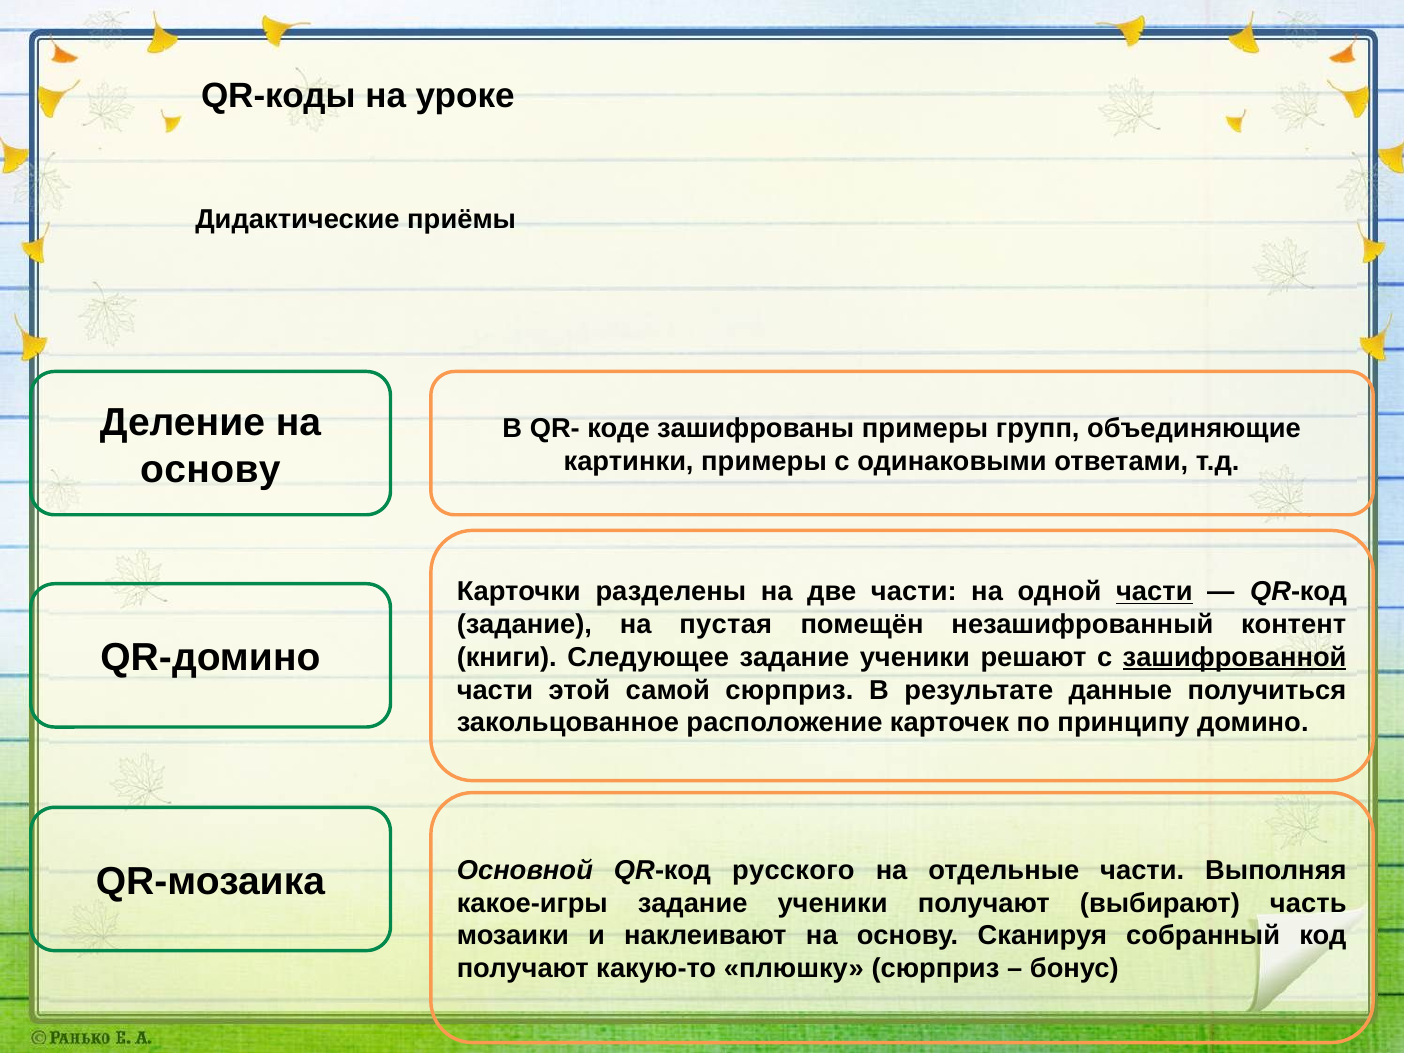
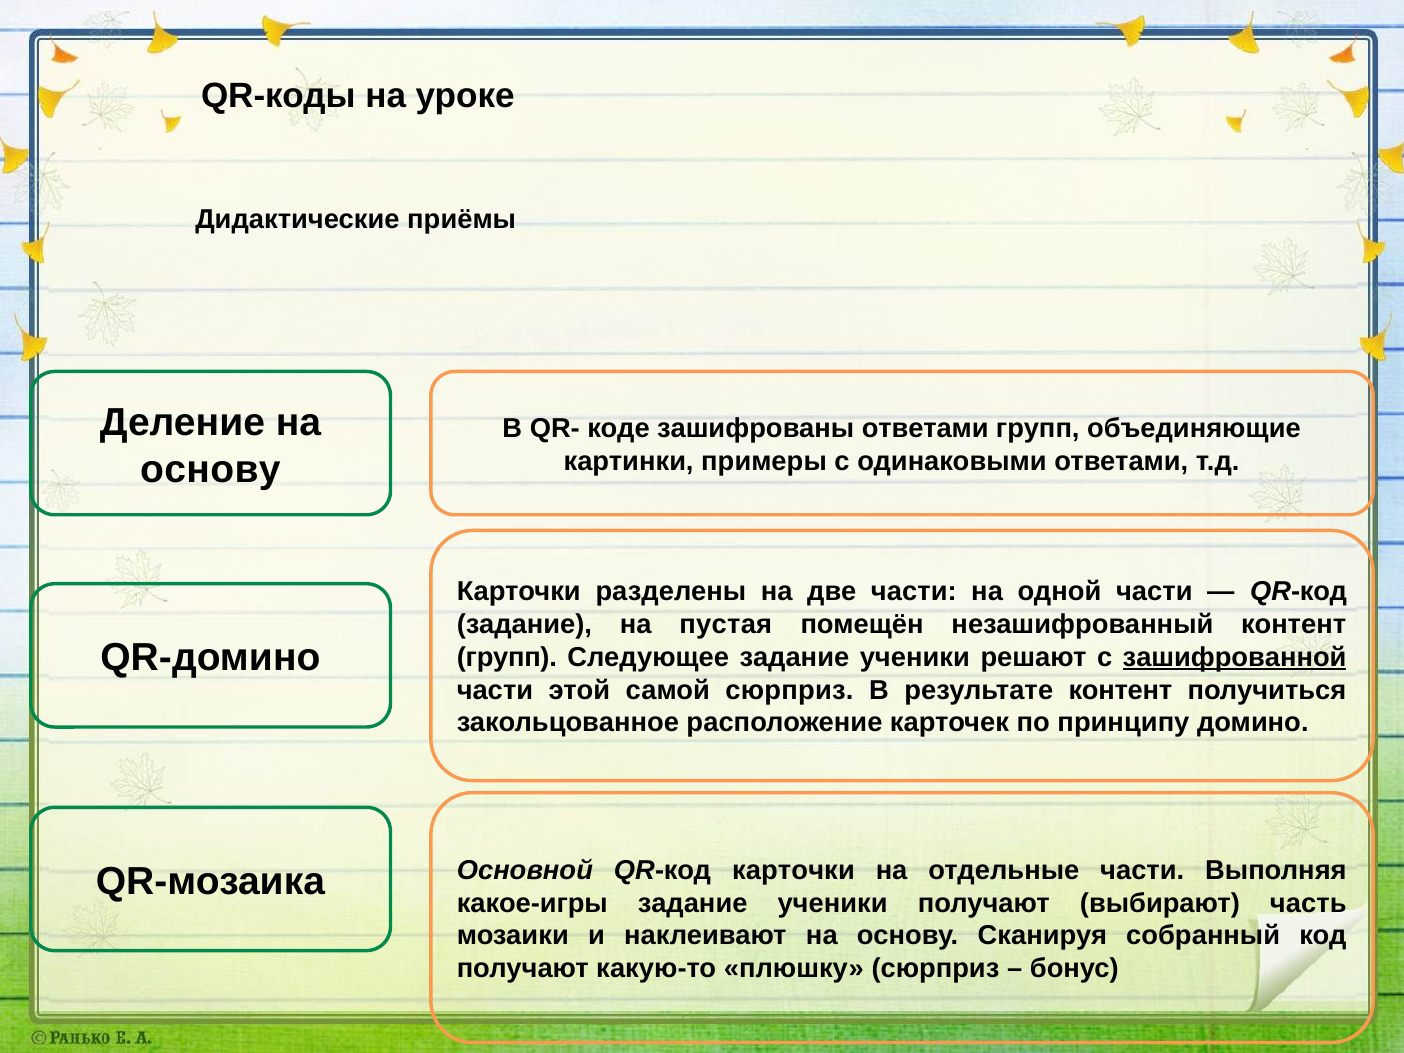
зашифрованы примеры: примеры -> ответами (925, 429)
части underline: present -> none (1154, 592)
книги: книги -> групп (507, 657)
результате данные: данные -> контент (1120, 690)
QR-код русского: русского -> карточки (793, 870)
